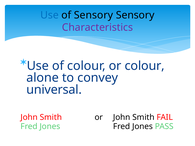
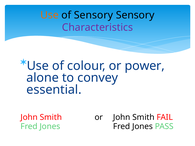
Use colour: blue -> orange (50, 15)
or colour: colour -> power (145, 66)
universal: universal -> essential (54, 90)
